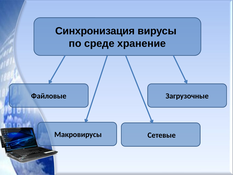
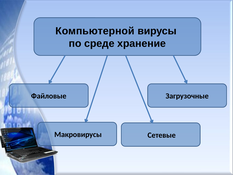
Синхронизация: Синхронизация -> Компьютерной (95, 31)
